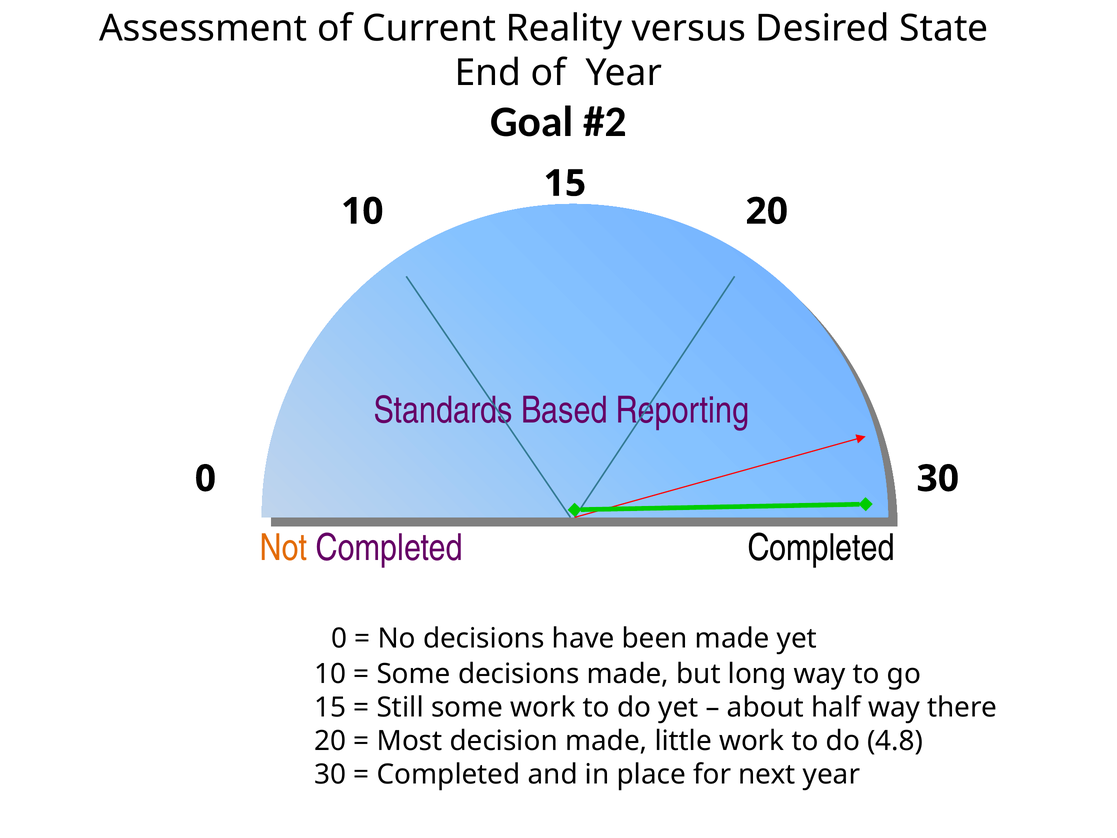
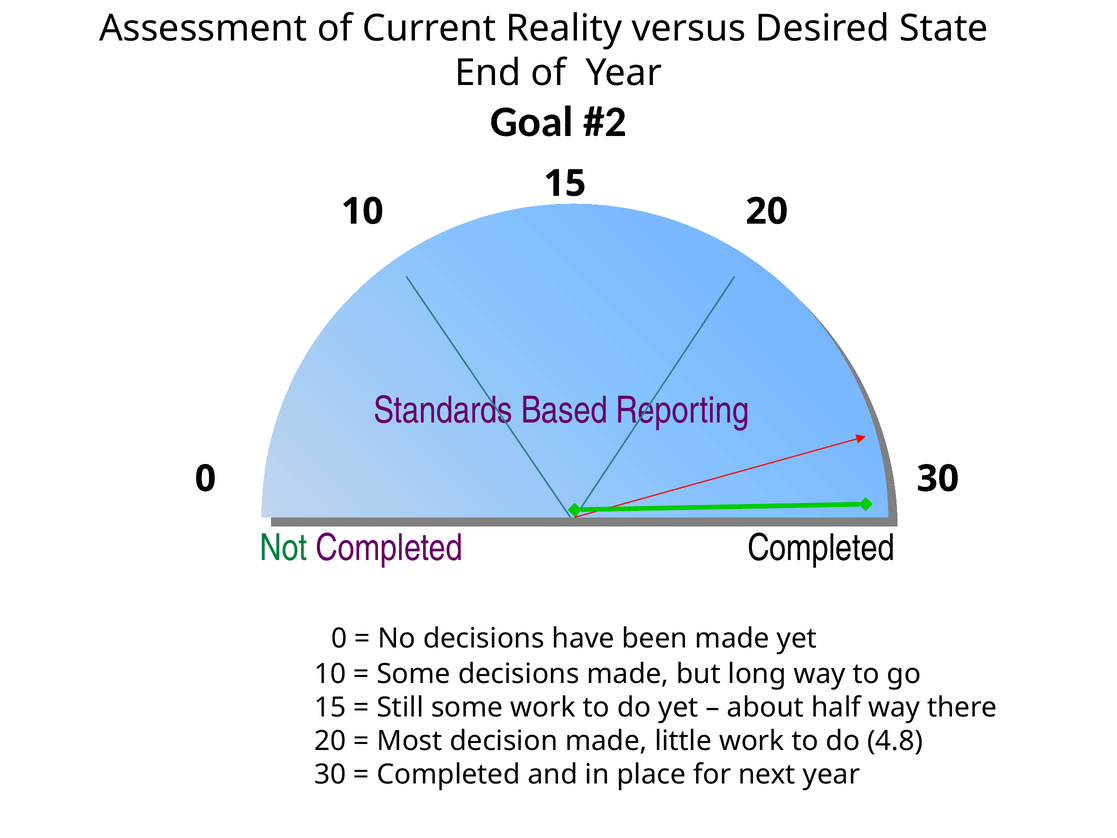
Not colour: orange -> green (284, 548)
